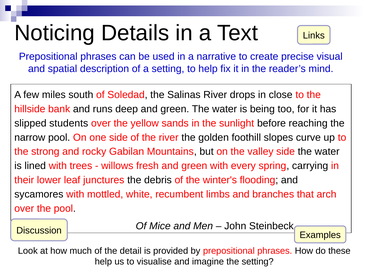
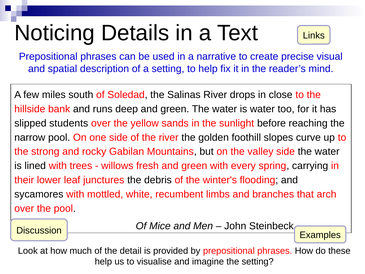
is being: being -> water (262, 109)
